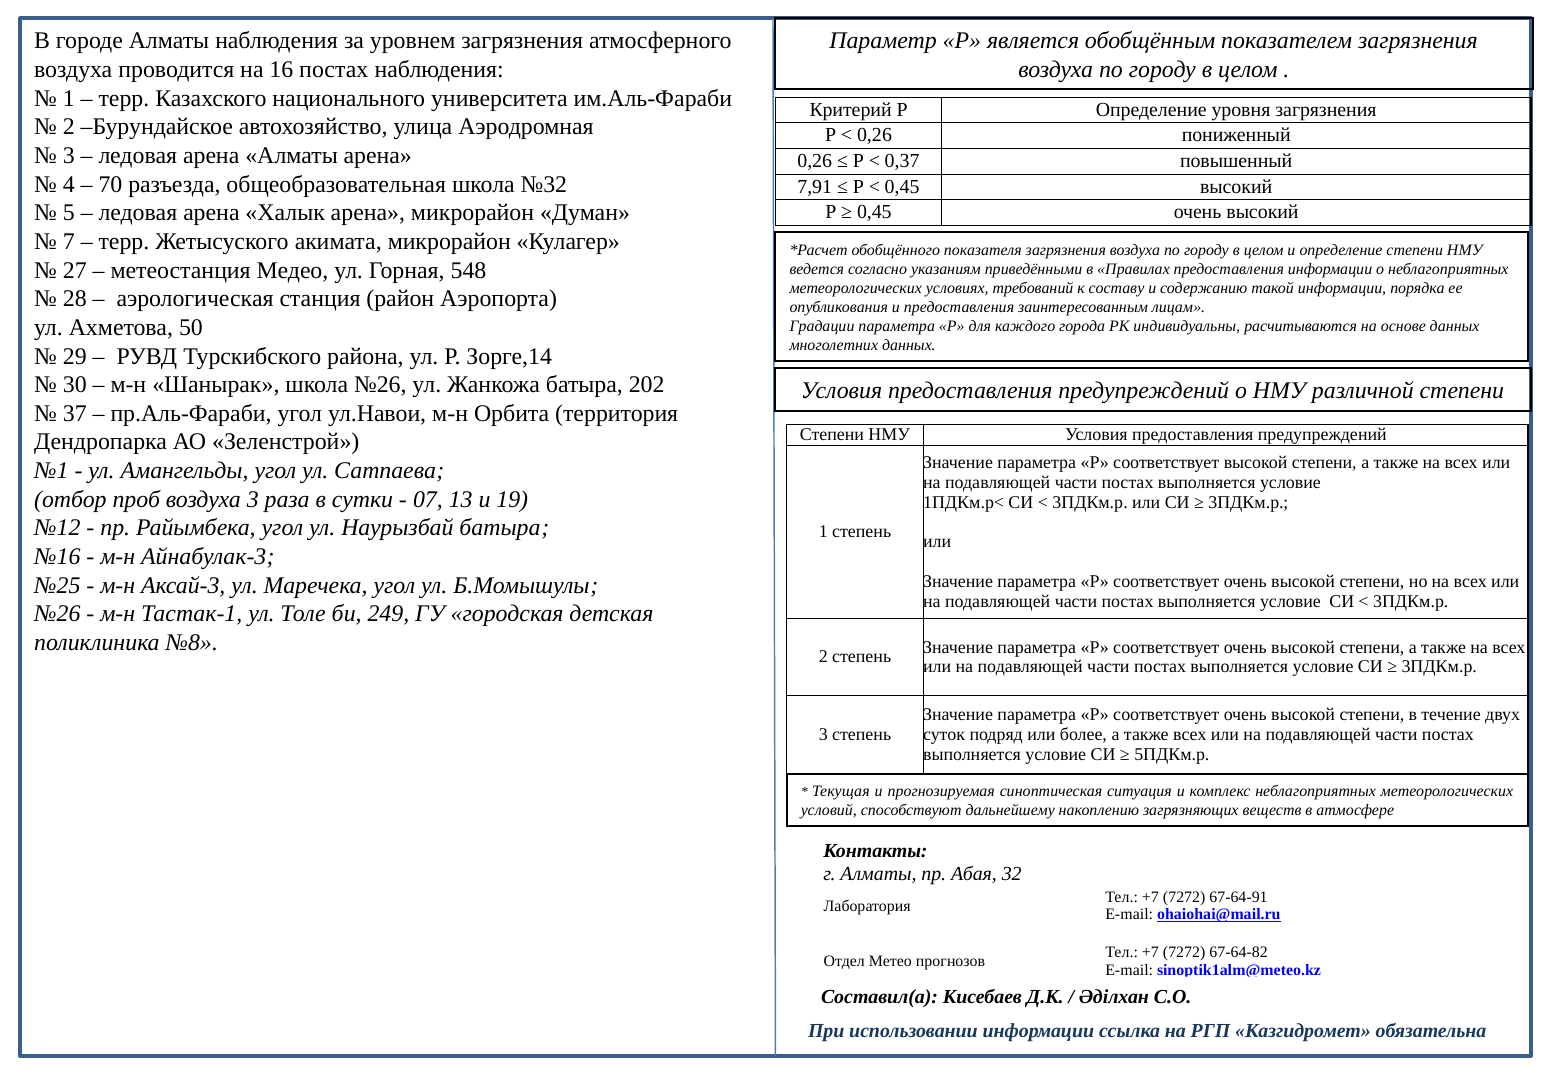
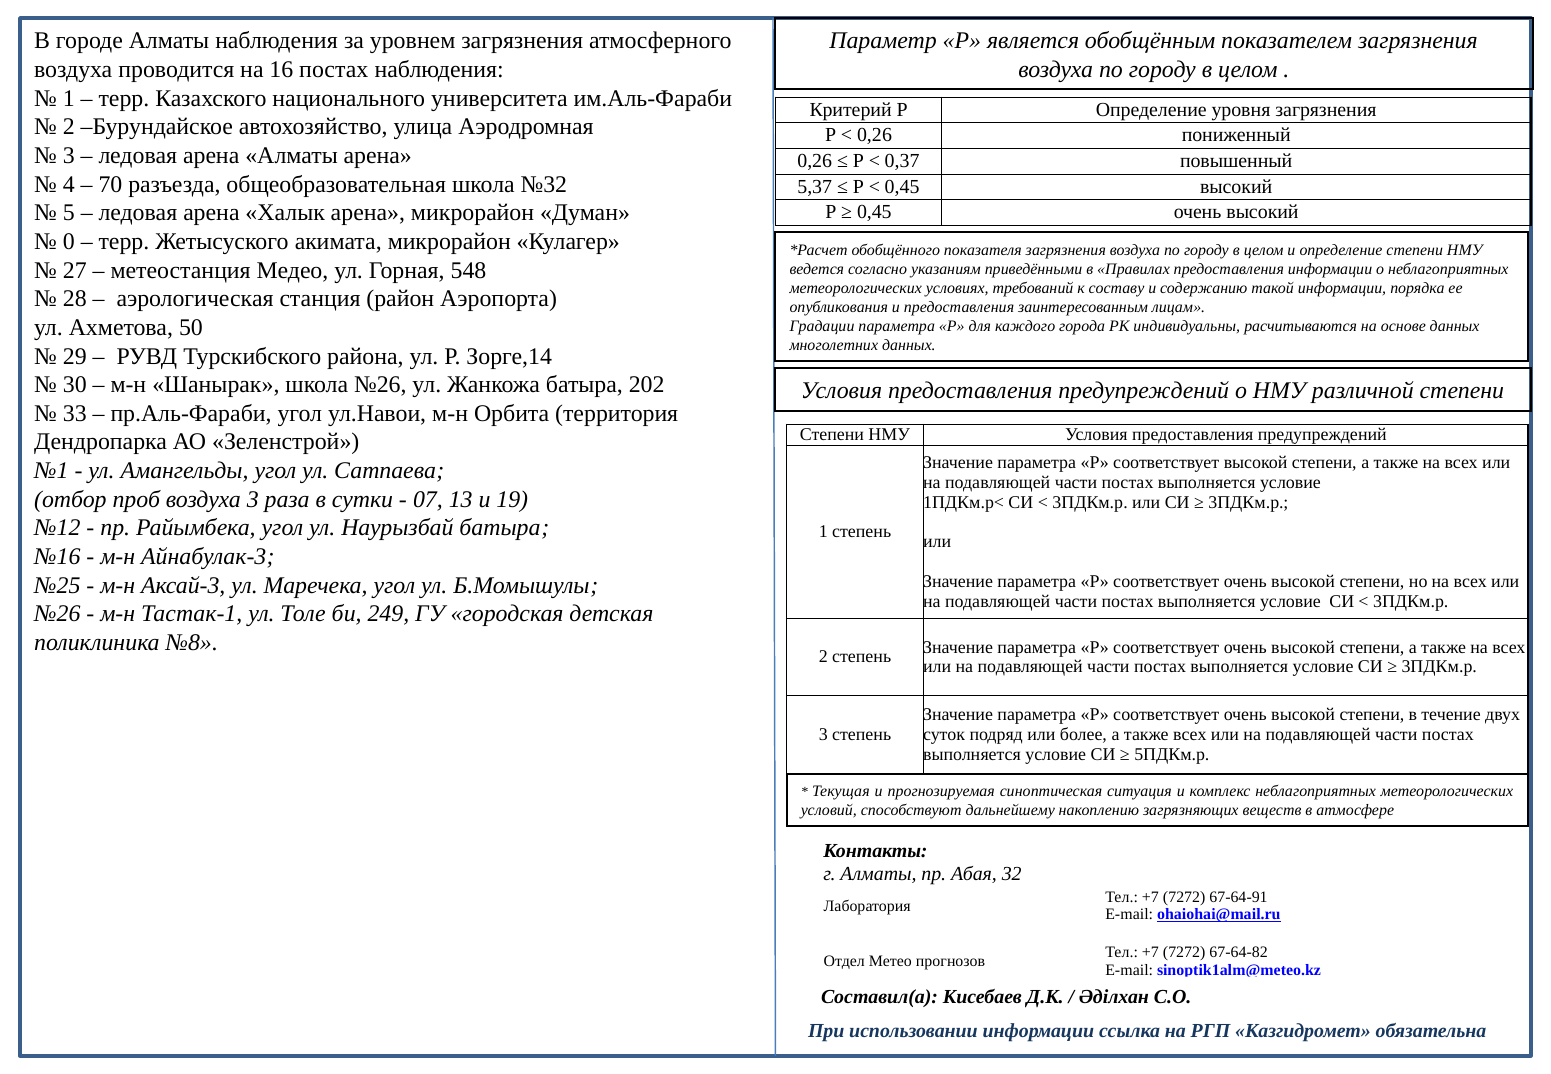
7,91: 7,91 -> 5,37 (815, 187)
7: 7 -> 0 (69, 242)
37: 37 -> 33 (75, 413)
